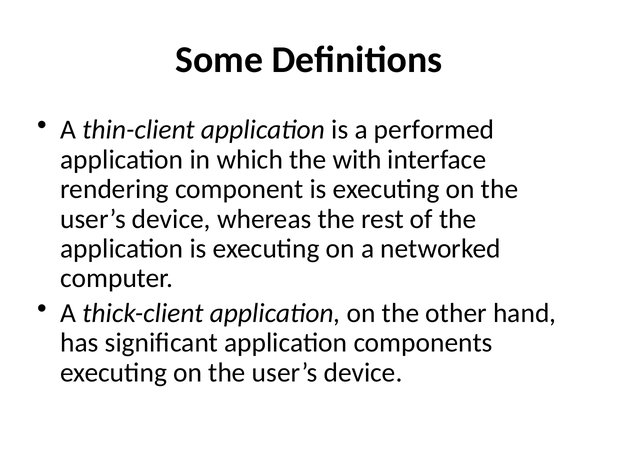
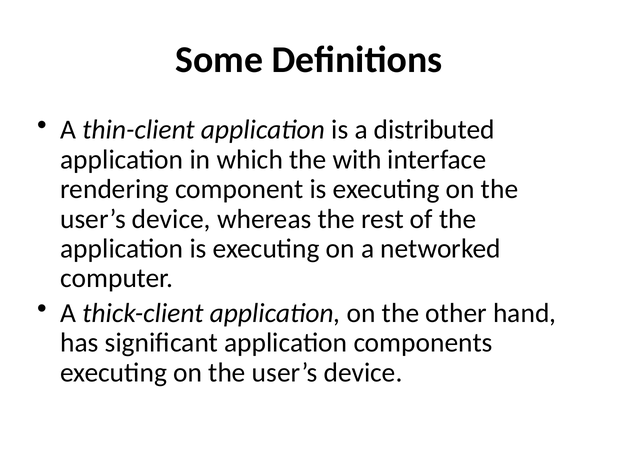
performed: performed -> distributed (434, 130)
